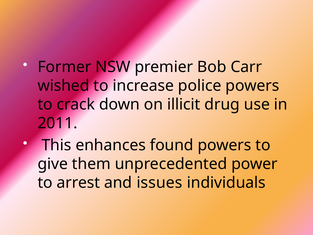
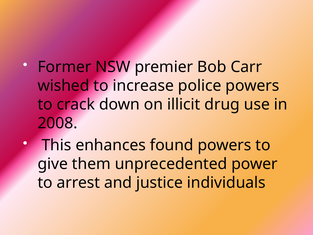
2011: 2011 -> 2008 (57, 123)
issues: issues -> justice (160, 183)
